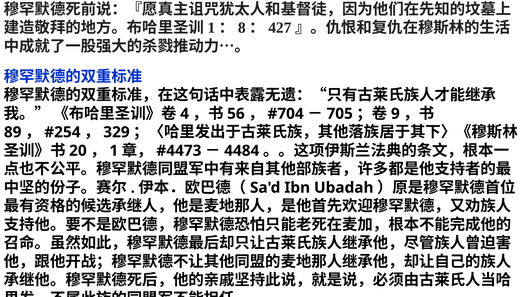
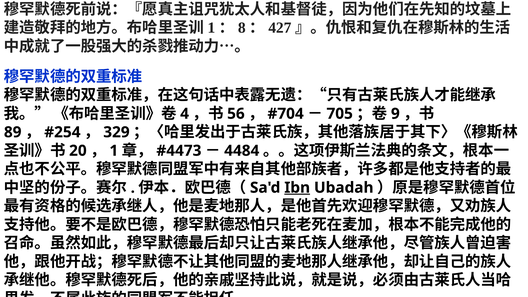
Ibn underline: none -> present (297, 188)
